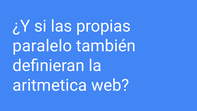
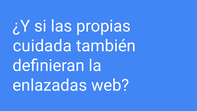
paralelo: paralelo -> cuidada (42, 46)
aritmetica: aritmetica -> enlazadas (50, 85)
